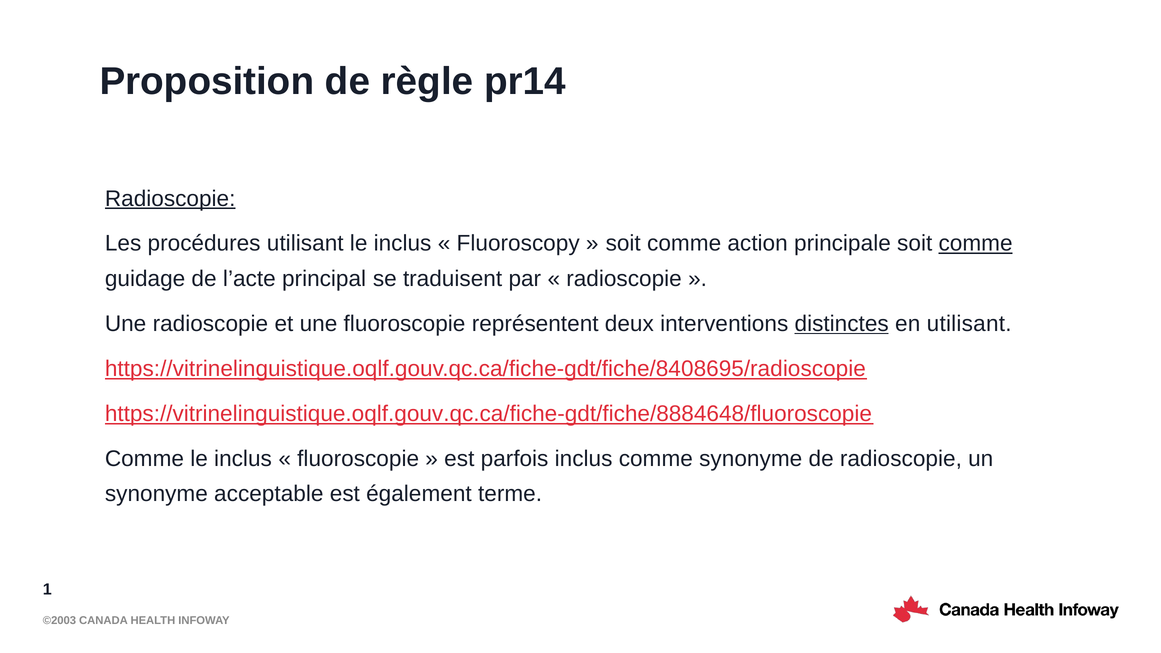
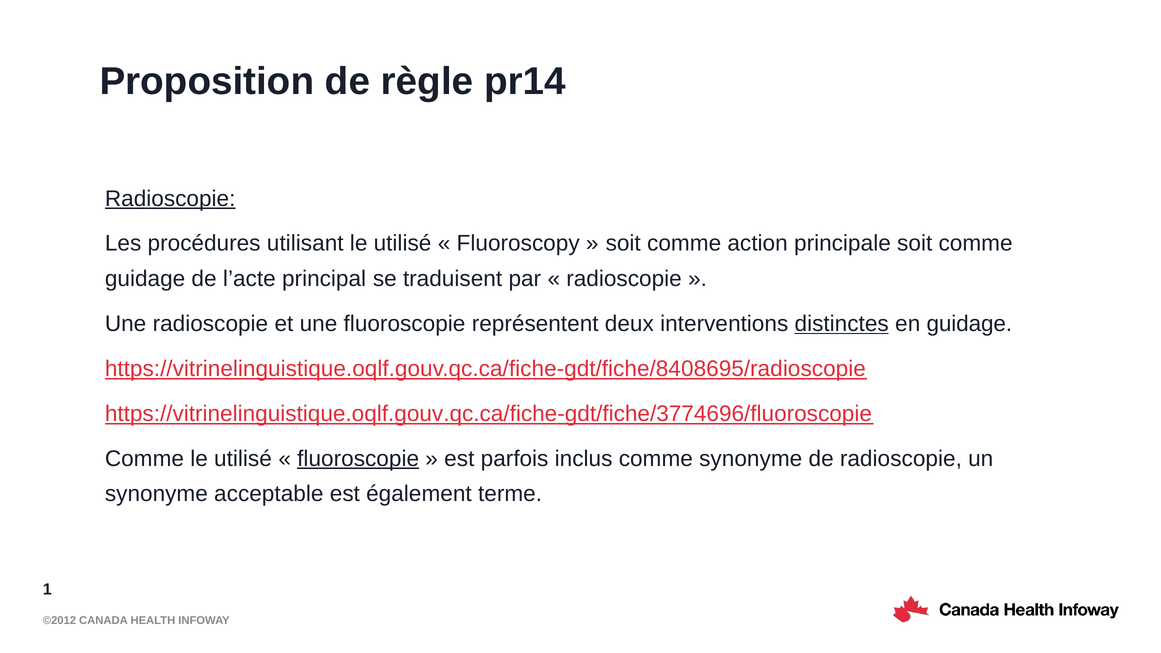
utilisant le inclus: inclus -> utilisé (403, 244)
comme underline: present -> none (976, 244)
en utilisant: utilisant -> guidage (969, 324)
https://vitrinelinguistique.oqlf.gouv.qc.ca/fiche-gdt/fiche/8884648/fluoroscopie: https://vitrinelinguistique.oqlf.gouv.qc.ca/fiche-gdt/fiche/8884648/fluoroscopie -> https://vitrinelinguistique.oqlf.gouv.qc.ca/fiche-gdt/fiche/3774696/fluoroscopie (488, 414)
Comme le inclus: inclus -> utilisé (243, 459)
fluoroscopie underline: none -> present (358, 459)
©2003: ©2003 -> ©2012 (59, 621)
